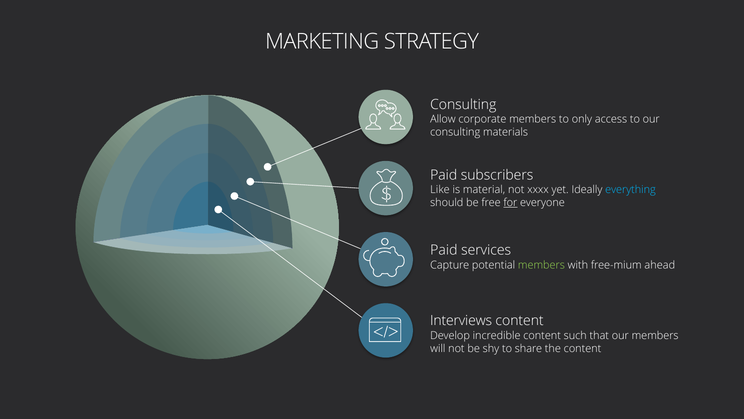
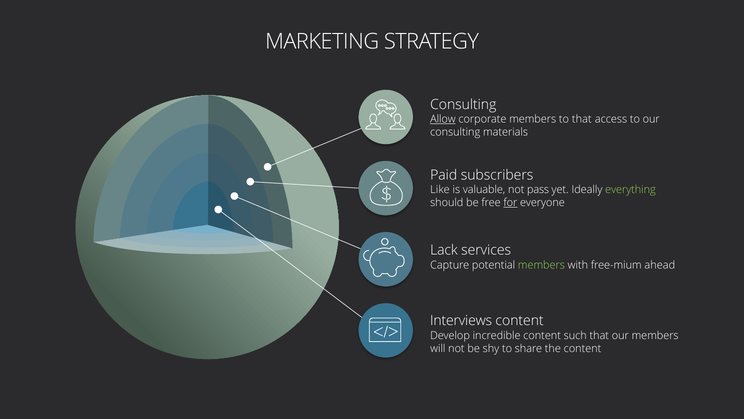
Allow underline: none -> present (443, 119)
to only: only -> that (582, 119)
material: material -> valuable (484, 189)
xxxx: xxxx -> pass (538, 189)
everything colour: light blue -> light green (630, 189)
Paid: Paid -> Lack (444, 250)
